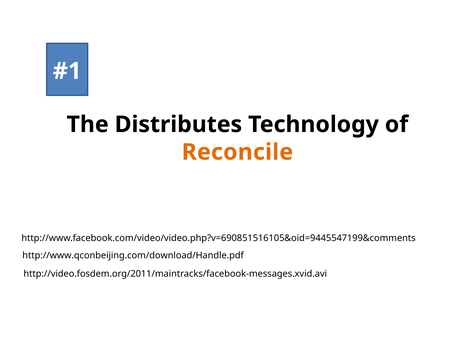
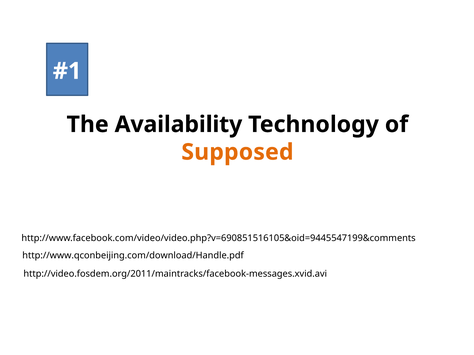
Distributes: Distributes -> Availability (178, 125)
Reconcile: Reconcile -> Supposed (237, 152)
